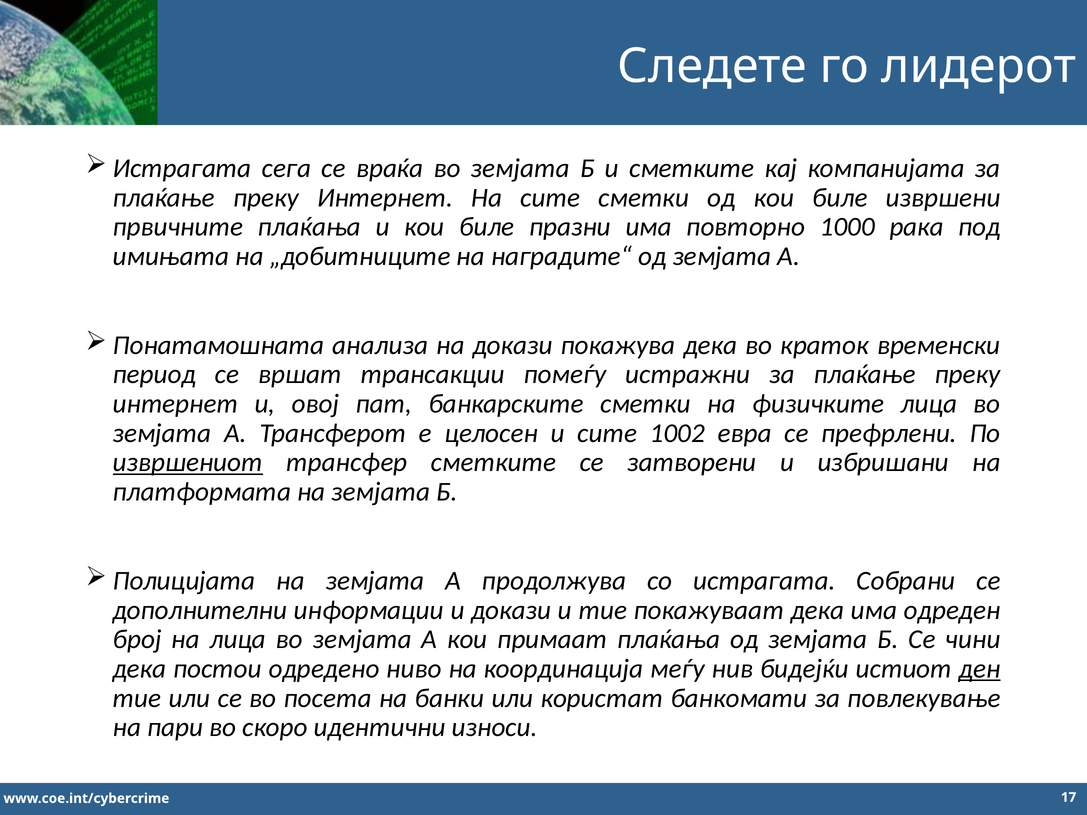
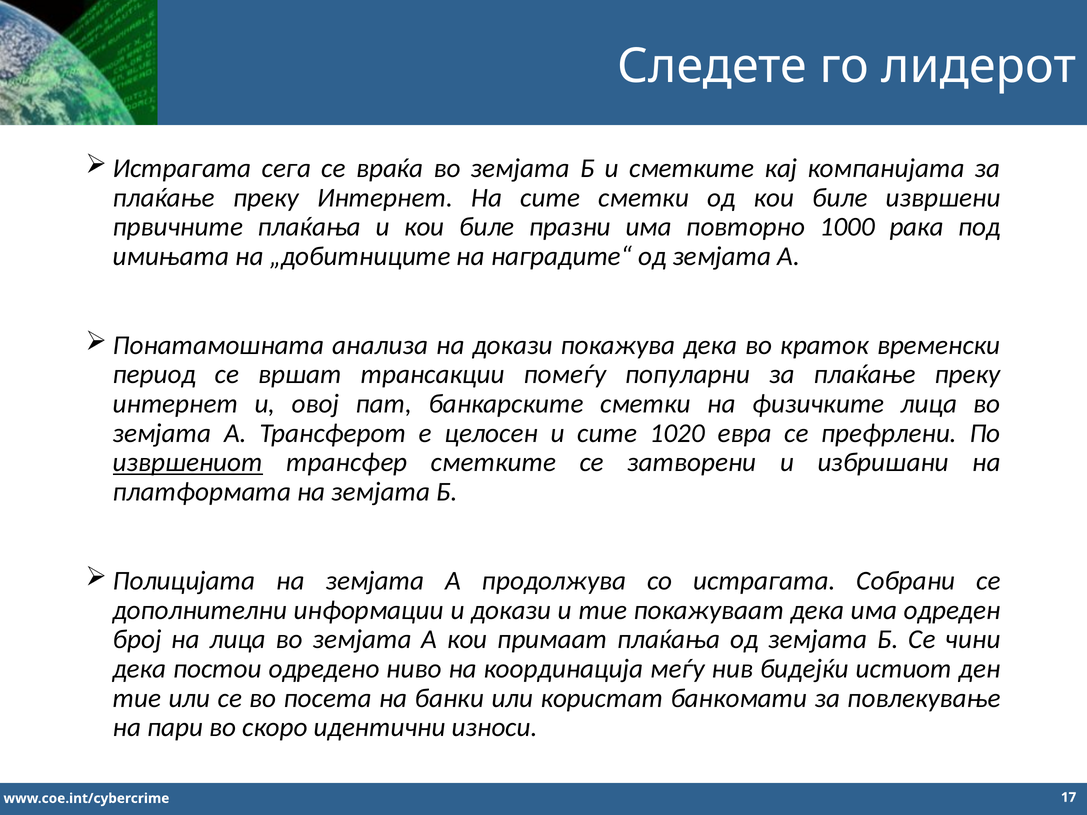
истражни: истражни -> популарни (688, 375)
1002: 1002 -> 1020 (677, 433)
ден underline: present -> none (980, 669)
